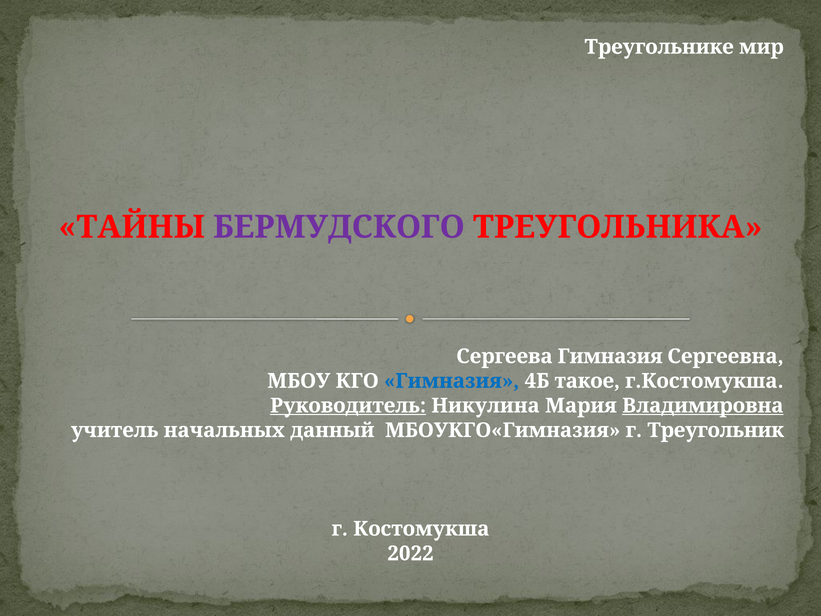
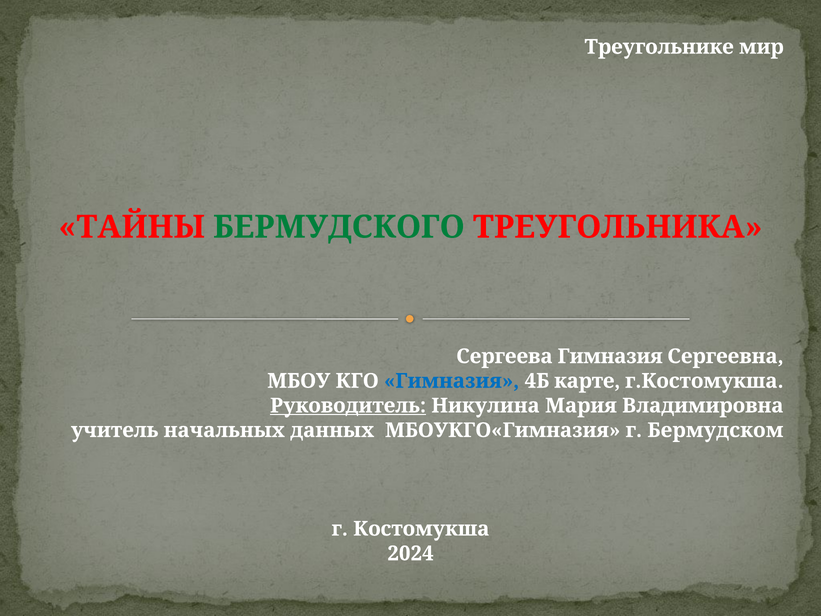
БЕРМУДСКОГО colour: purple -> green (339, 227)
такое: такое -> карте (587, 381)
Владимировна underline: present -> none (703, 405)
данный: данный -> данных (332, 430)
Треугольник: Треугольник -> Бермудском (715, 430)
2022: 2022 -> 2024 (410, 553)
